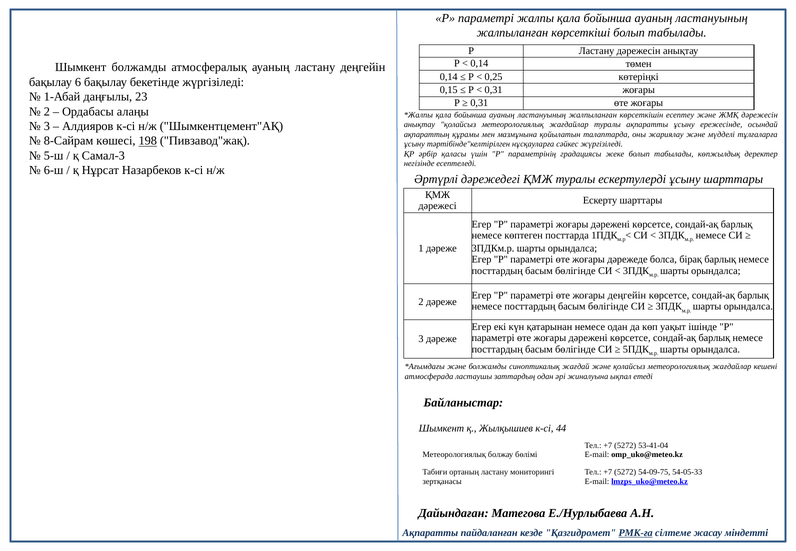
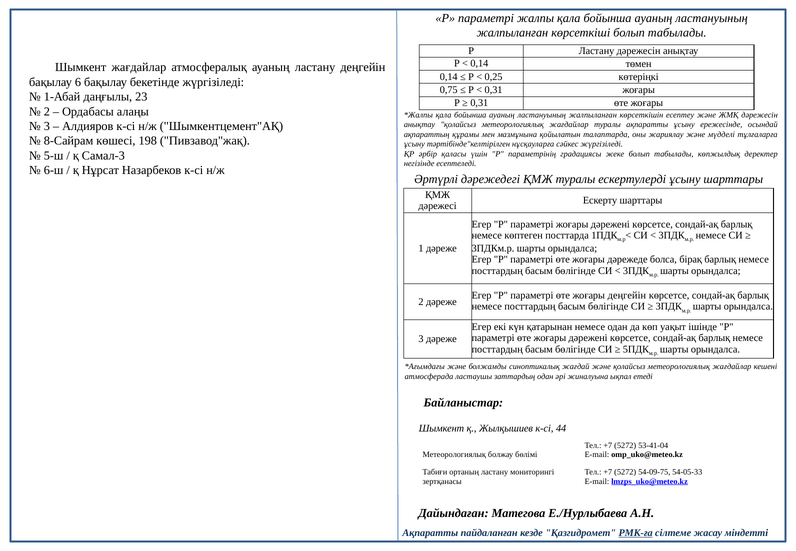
Шымкент болжамды: болжамды -> жағдайлар (139, 67)
0,15: 0,15 -> 0,75 (449, 90)
198 underline: present -> none (148, 141)
